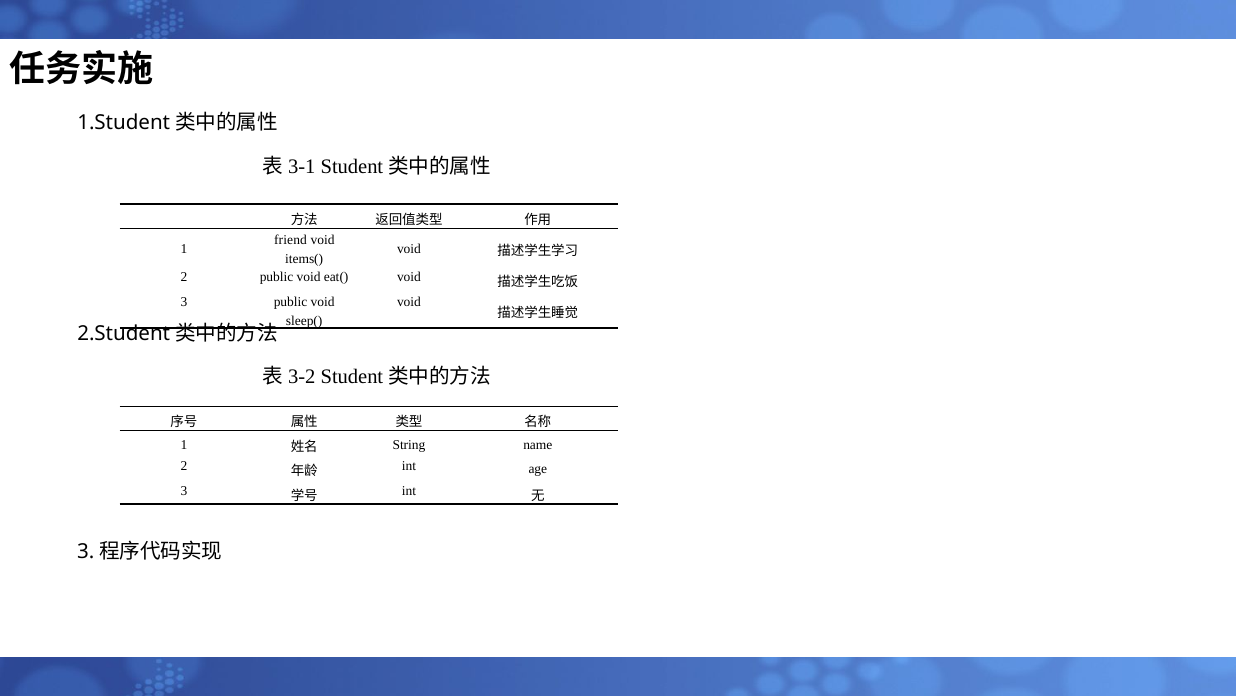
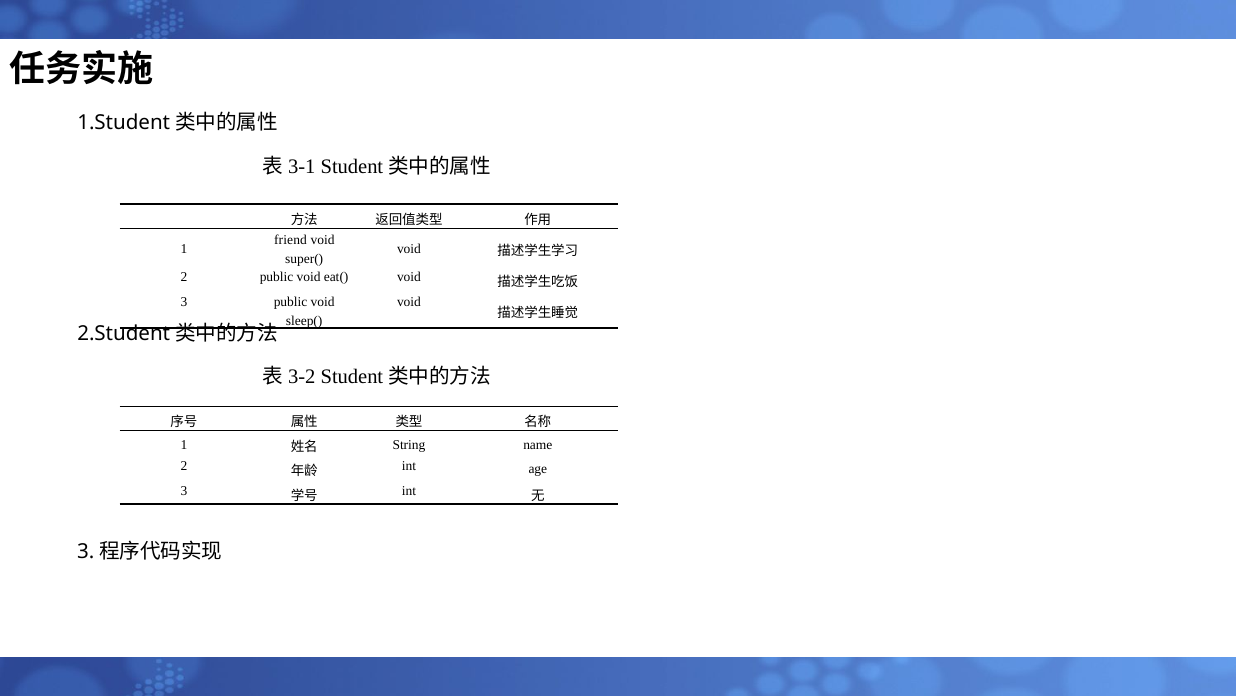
items(: items( -> super( (304, 258)
